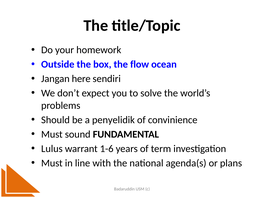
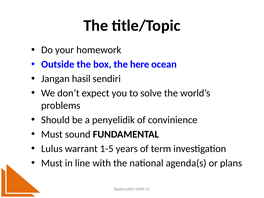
flow: flow -> here (140, 64)
here: here -> hasil (81, 79)
1-6: 1-6 -> 1-5 (107, 149)
